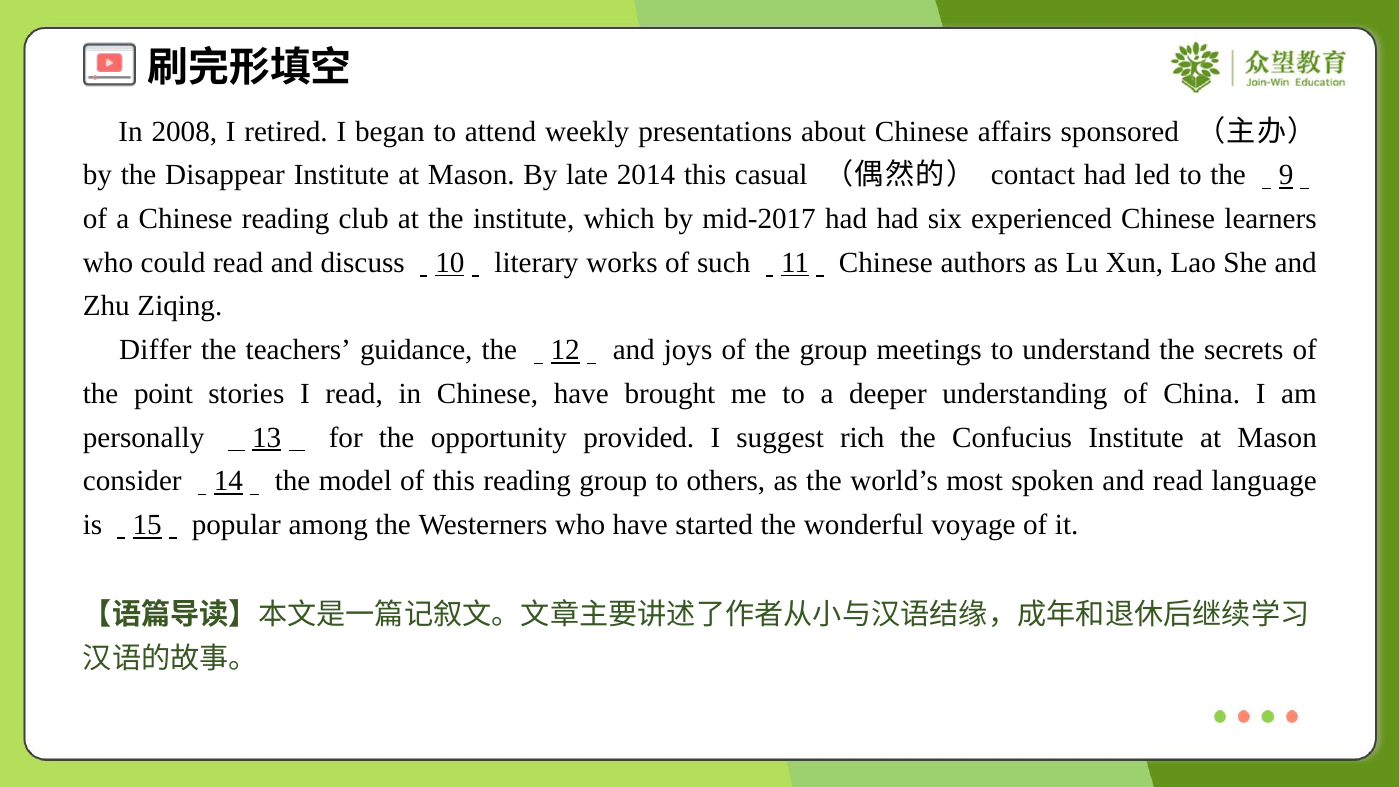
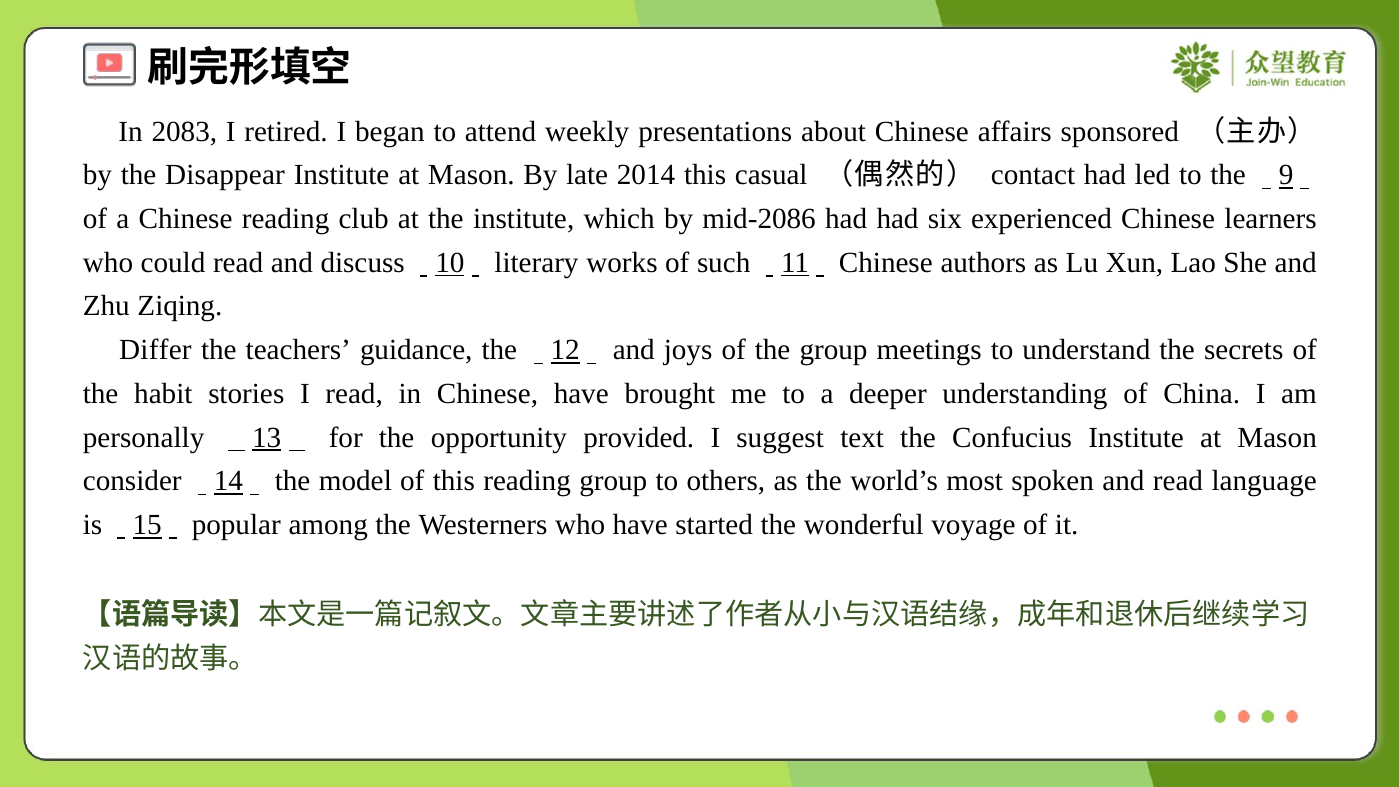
2008: 2008 -> 2083 (184, 131)
mid-2017: mid-2017 -> mid-2086 (759, 219)
point: point -> habit (163, 394)
rich: rich -> text (862, 437)
